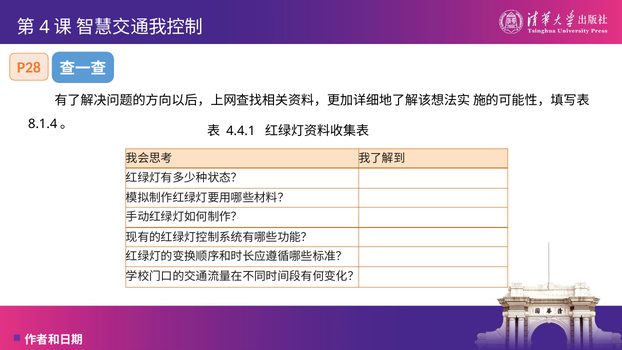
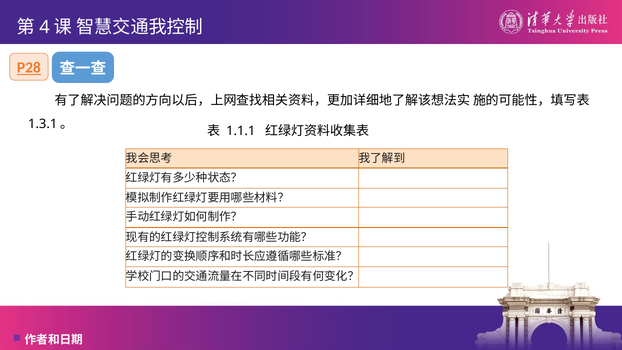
P28 underline: none -> present (29, 68)
8.1.4: 8.1.4 -> 1.3.1 (43, 124)
4.4.1: 4.4.1 -> 1.1.1 (241, 131)
